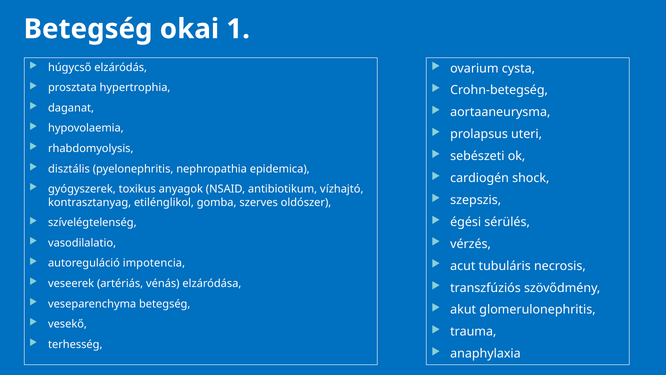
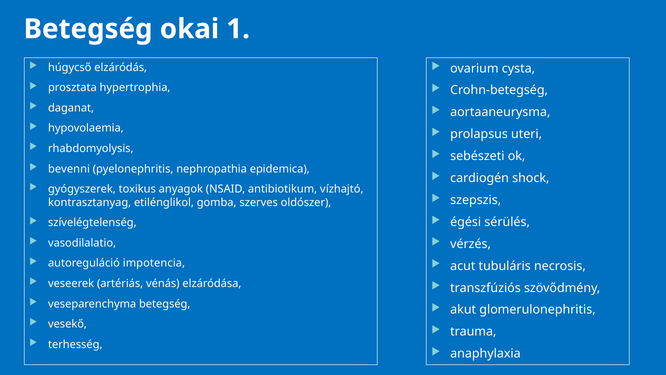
disztális: disztális -> bevenni (69, 169)
